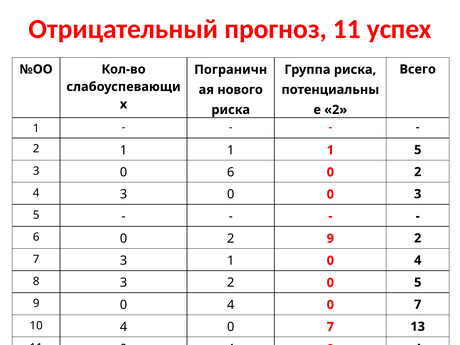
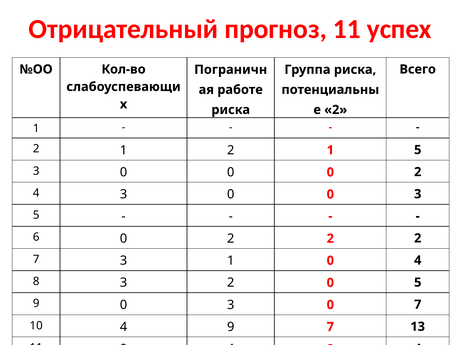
нового: нового -> работе (240, 90)
2 1 1: 1 -> 2 (231, 150)
6: 6 -> 0 (231, 172)
0 2 9: 9 -> 2 (330, 239)
9 0 4: 4 -> 3 (231, 305)
10 4 0: 0 -> 9 (231, 327)
